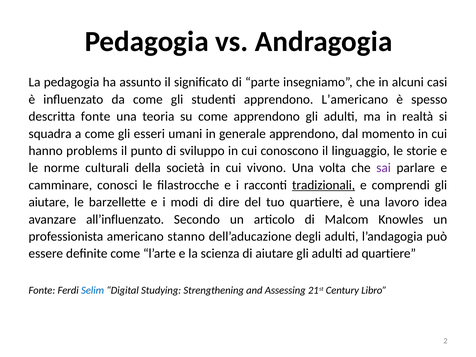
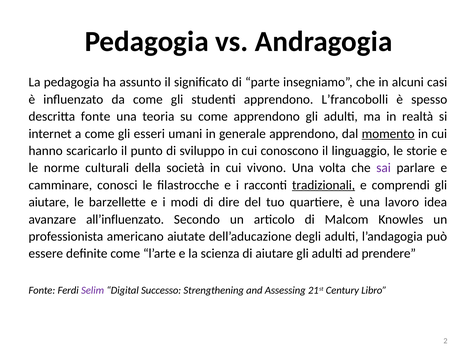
L’americano: L’americano -> L’francobolli (355, 99)
squadra: squadra -> internet (50, 134)
momento underline: none -> present (388, 134)
problems: problems -> scaricarlo (92, 151)
stanno: stanno -> aiutate (186, 236)
ad quartiere: quartiere -> prendere (389, 254)
Selim colour: blue -> purple (93, 290)
Studying: Studying -> Successo (161, 290)
